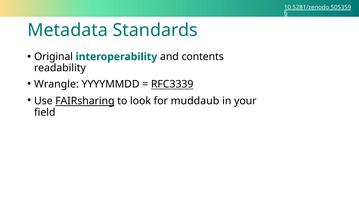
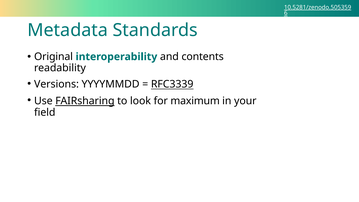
Wrangle: Wrangle -> Versions (57, 84)
muddaub: muddaub -> maximum (195, 101)
